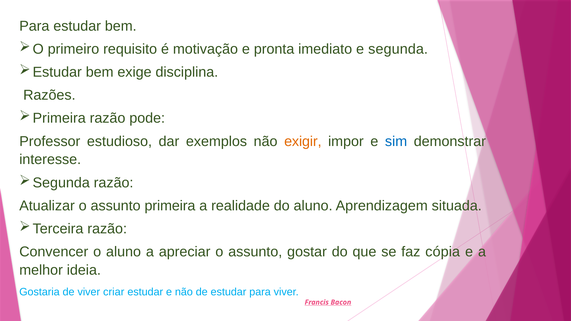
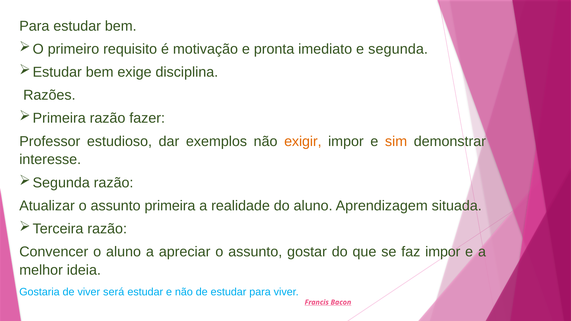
pode: pode -> fazer (147, 118)
sim colour: blue -> orange (396, 141)
faz cópia: cópia -> impor (443, 252)
criar: criar -> será (114, 292)
